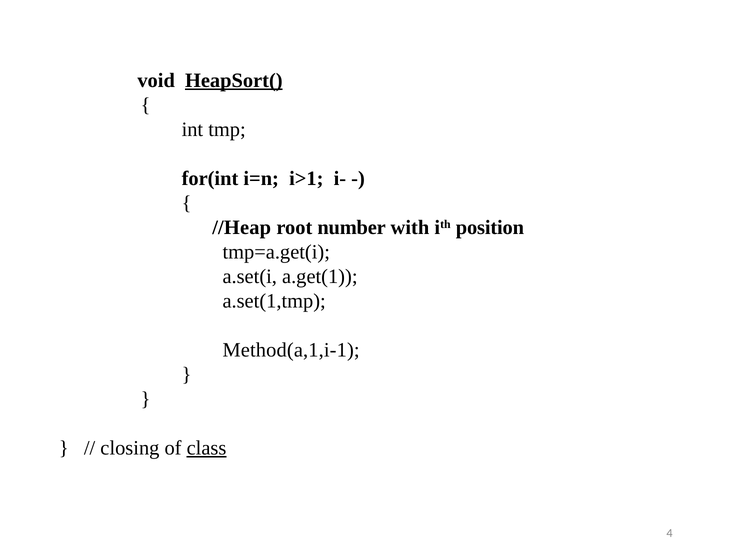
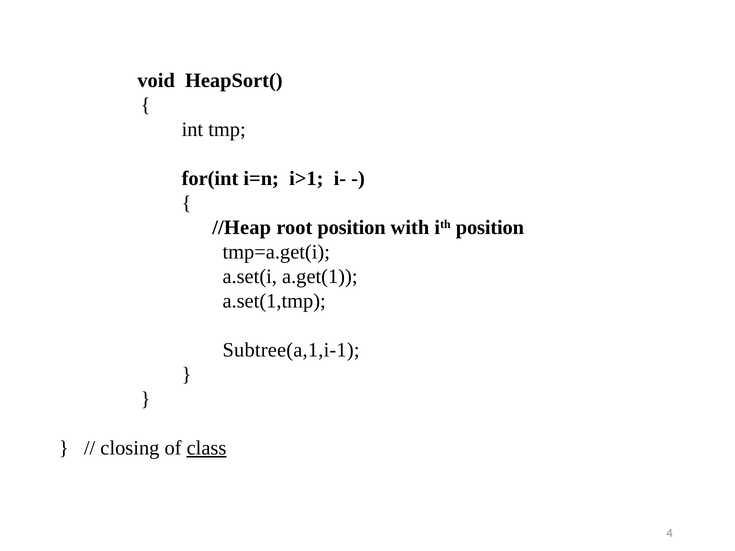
HeapSort( underline: present -> none (234, 80)
root number: number -> position (352, 228)
Method(a,1,i-1: Method(a,1,i-1 -> Subtree(a,1,i-1 (291, 350)
